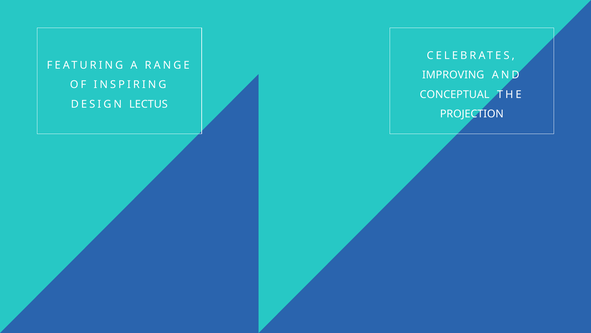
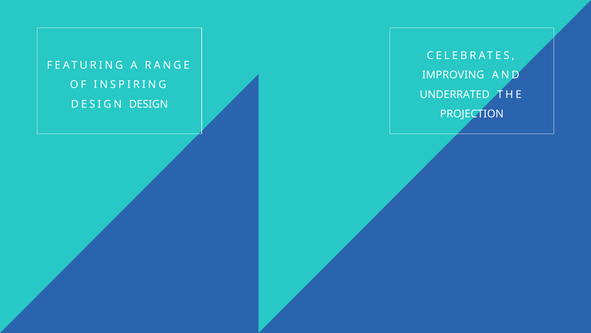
CONCEPTUAL: CONCEPTUAL -> UNDERRATED (455, 94)
DESIGN LECTUS: LECTUS -> DESIGN (149, 104)
